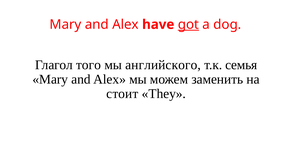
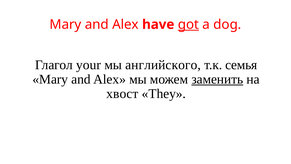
того: того -> your (89, 65)
заменить underline: none -> present (217, 79)
стоит: стоит -> хвост (122, 94)
